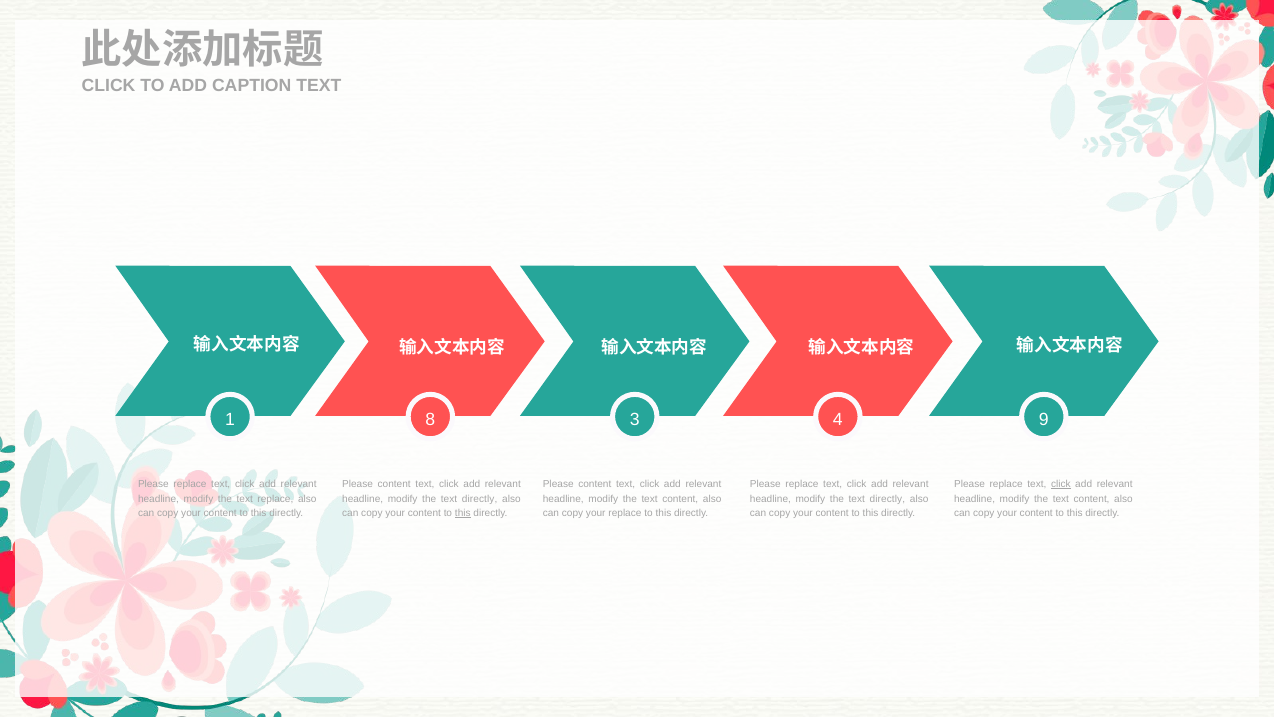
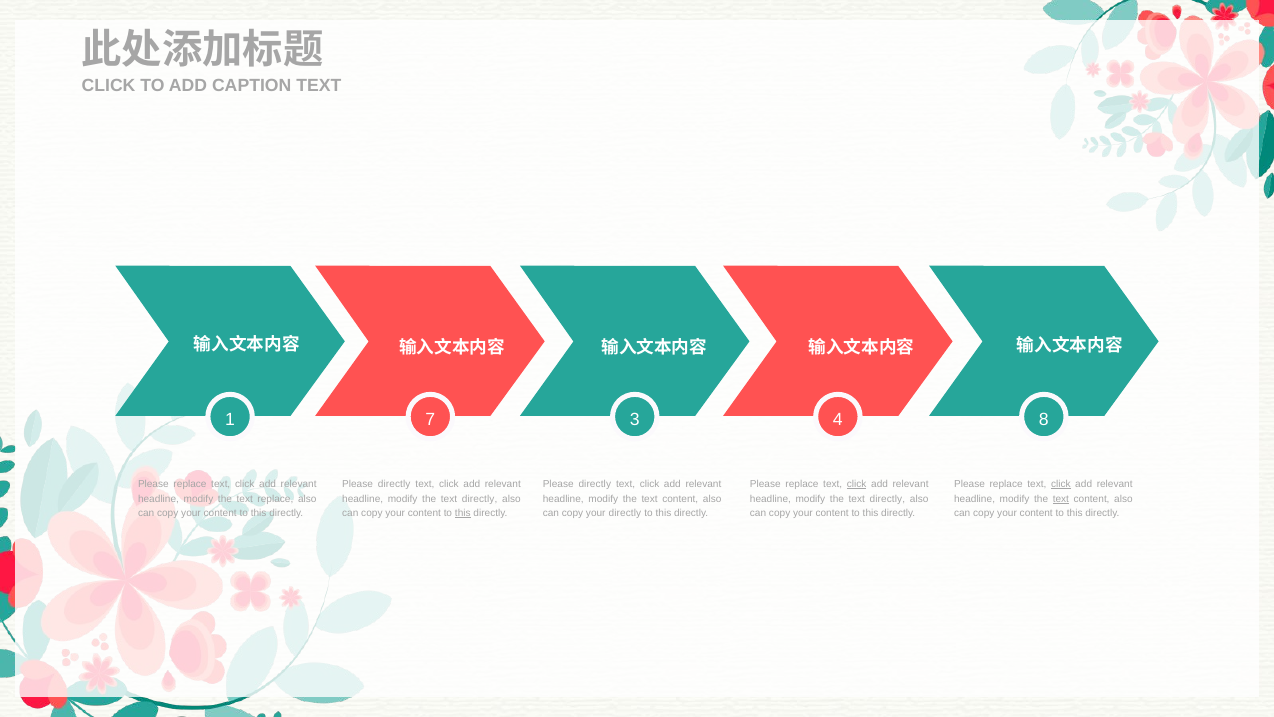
8: 8 -> 7 (430, 420)
9: 9 -> 8 (1044, 420)
content: content -> directly (394, 484)
content: content -> directly (595, 484)
click underline: none -> present (857, 484)
text underline: none -> present (1061, 499)
your replace: replace -> directly (625, 513)
